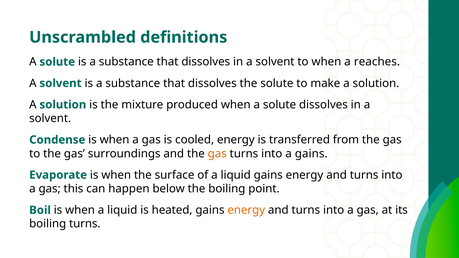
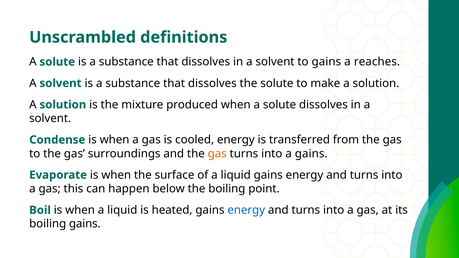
to when: when -> gains (326, 62)
energy colour: orange -> blue (246, 210)
boiling turns: turns -> gains (85, 224)
